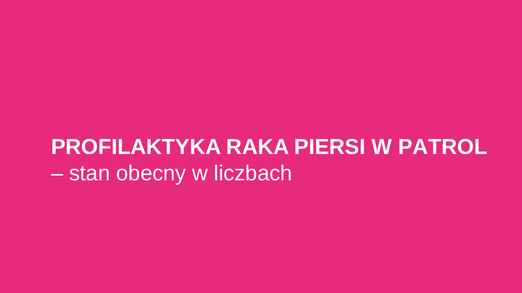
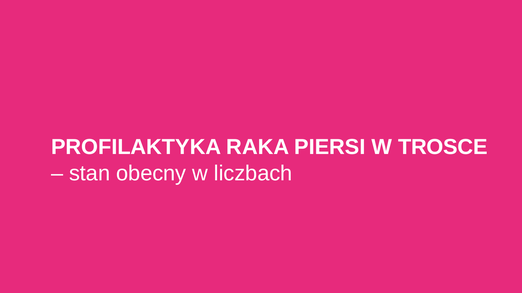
PATROL: PATROL -> TROSCE (443, 147)
